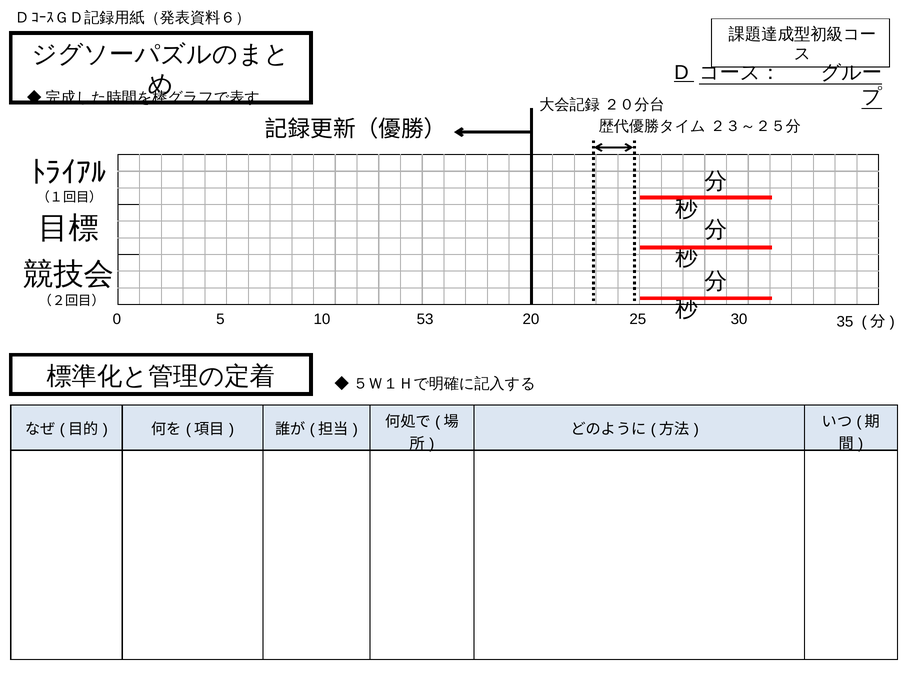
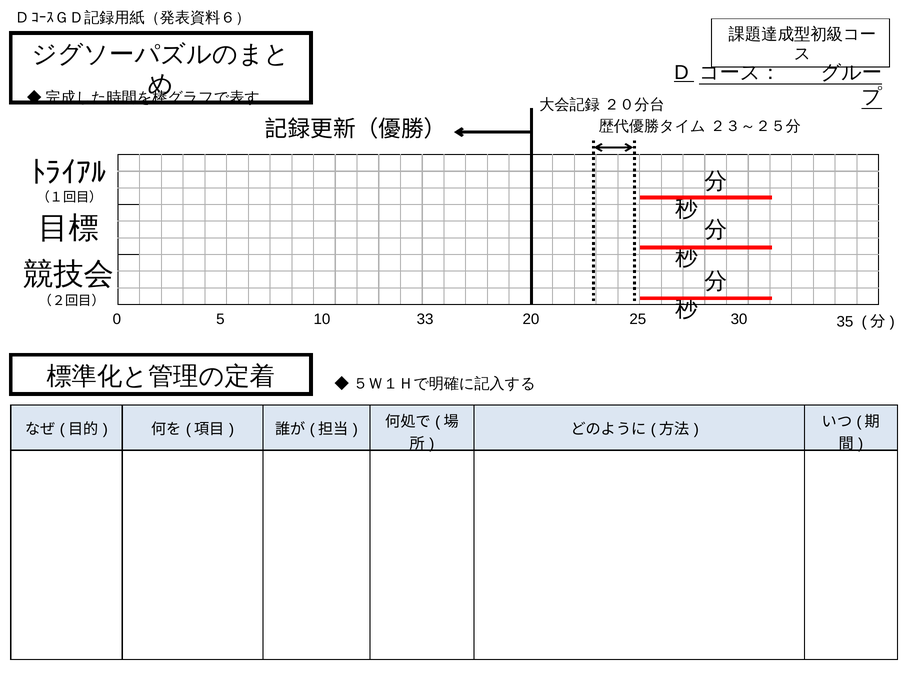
53: 53 -> 33 (425, 319)
